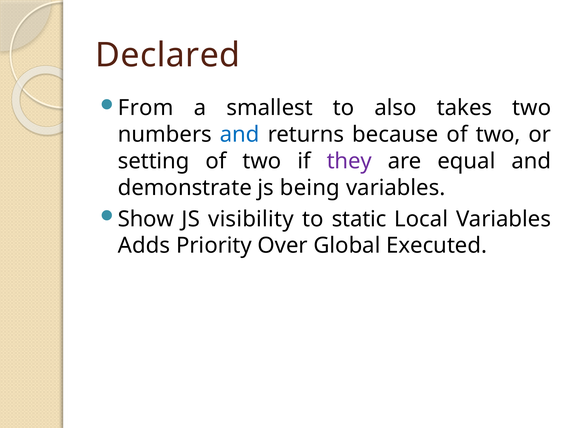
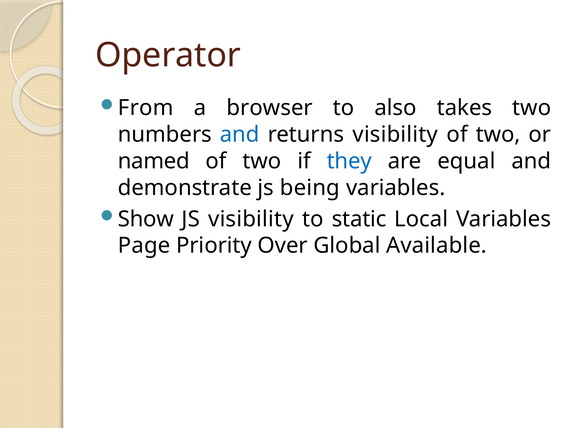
Declared: Declared -> Operator (168, 55)
smallest: smallest -> browser (270, 108)
returns because: because -> visibility (395, 134)
setting: setting -> named (154, 161)
they colour: purple -> blue (349, 161)
Adds: Adds -> Page (144, 245)
Executed: Executed -> Available (437, 245)
